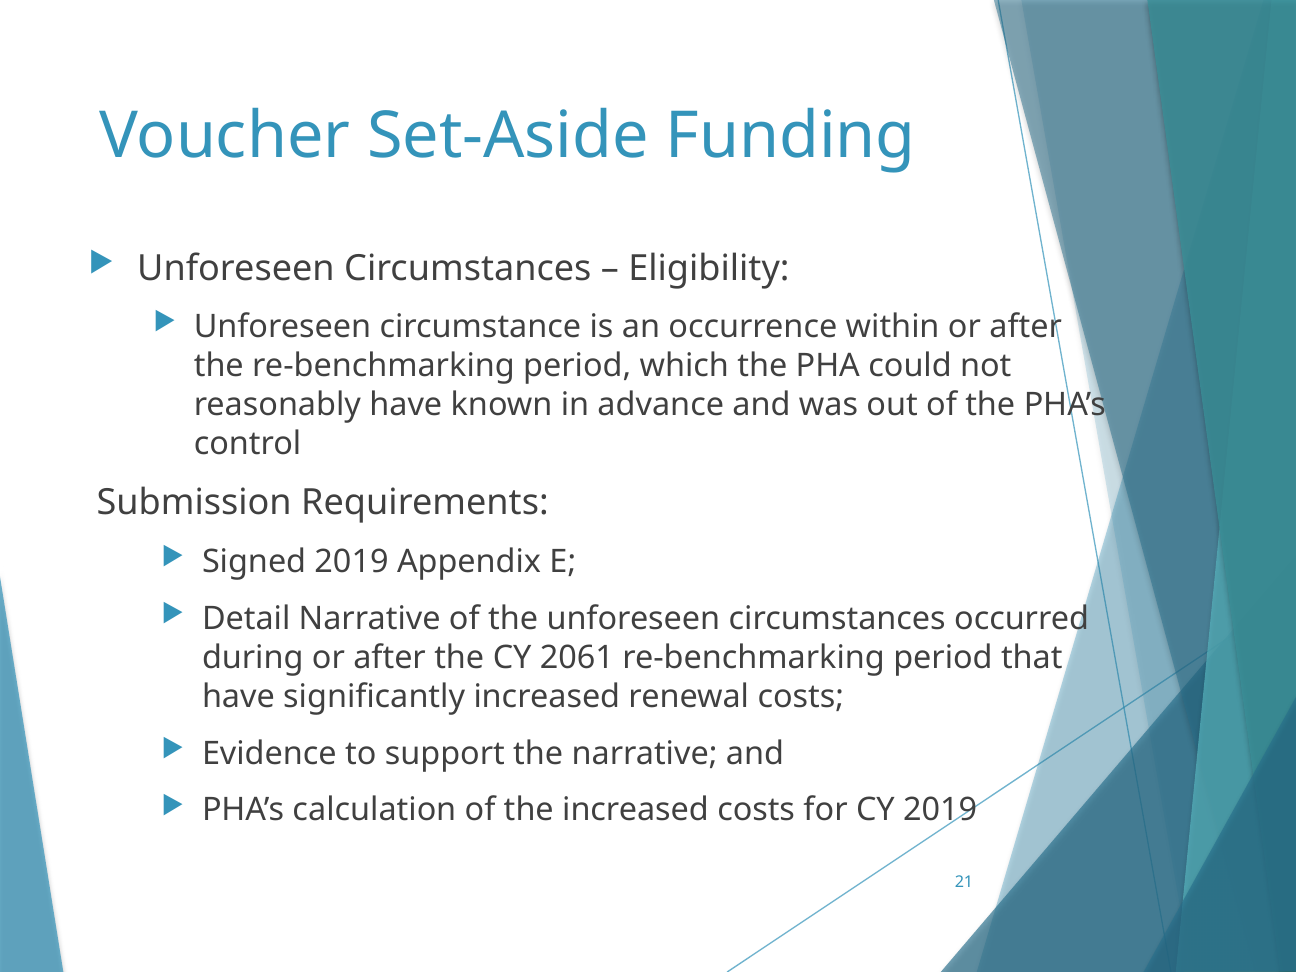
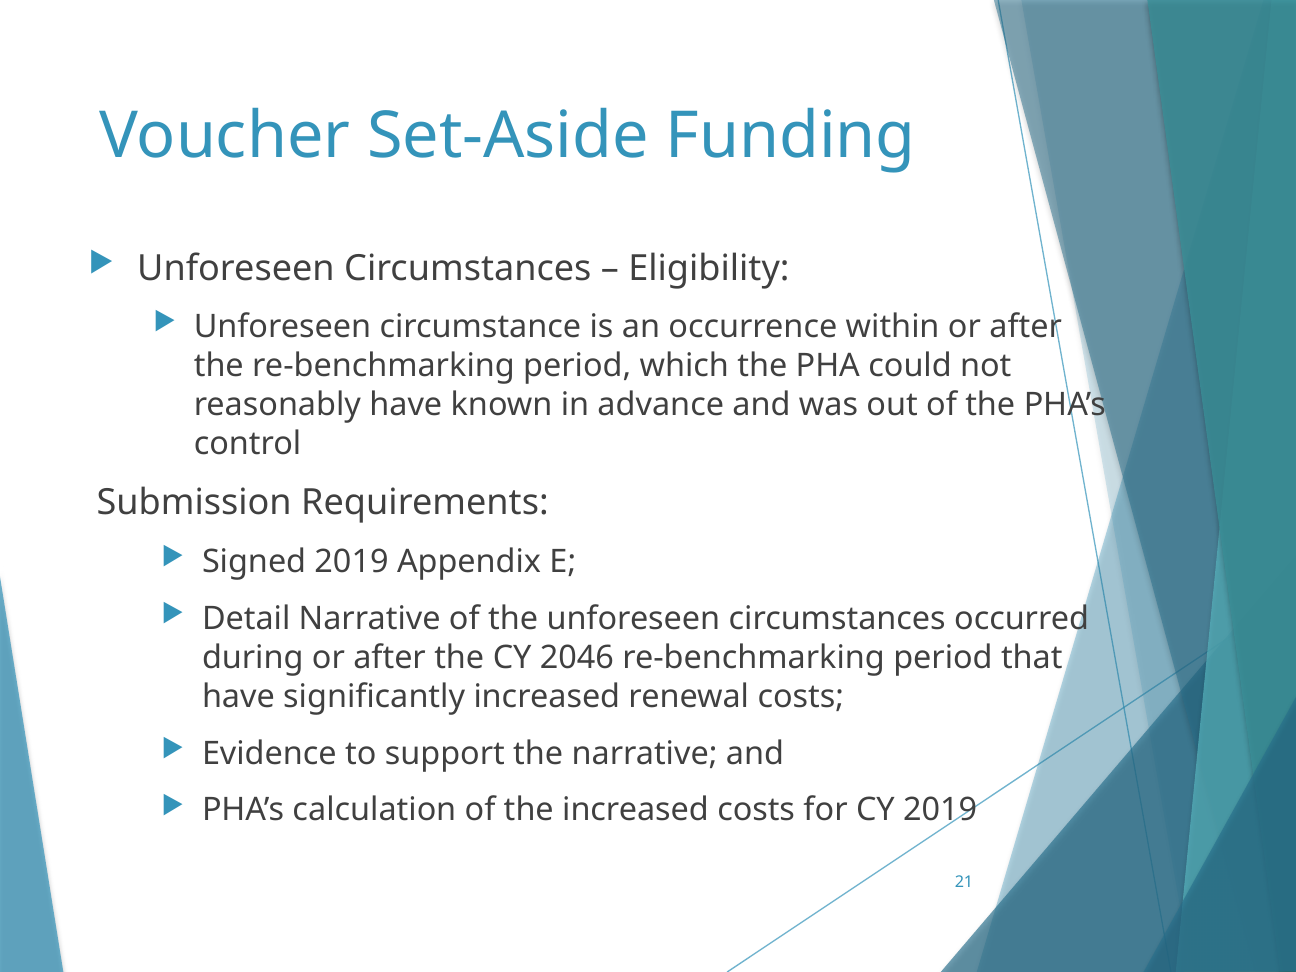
2061: 2061 -> 2046 (577, 658)
